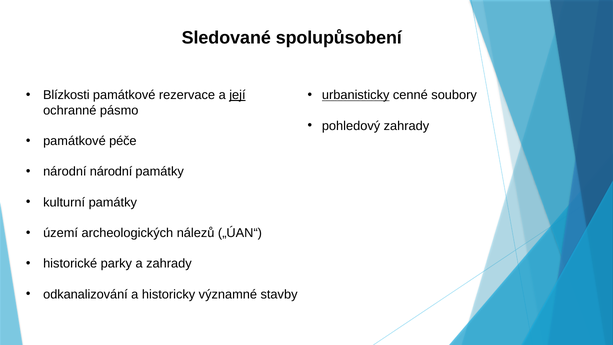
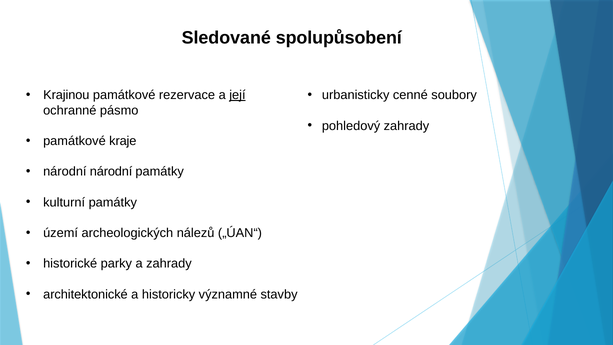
Blízkosti: Blízkosti -> Krajinou (66, 95)
urbanisticky underline: present -> none (356, 95)
péče: péče -> kraje (123, 141)
odkanalizování: odkanalizování -> architektonické (85, 294)
